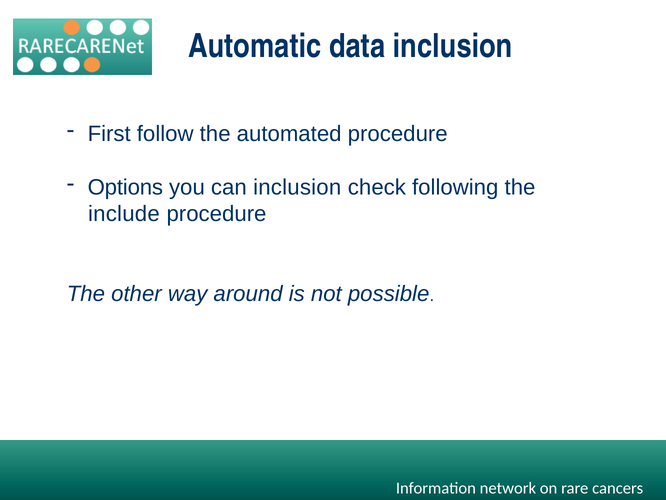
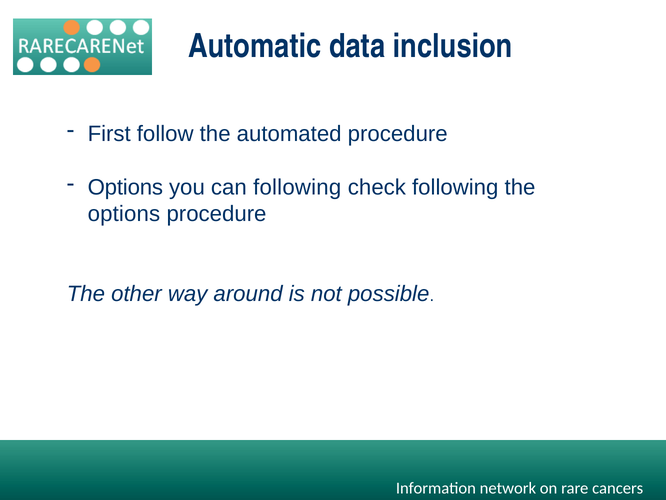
can inclusion: inclusion -> following (297, 187)
include: include -> options (124, 214)
